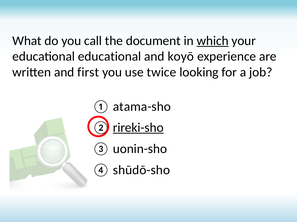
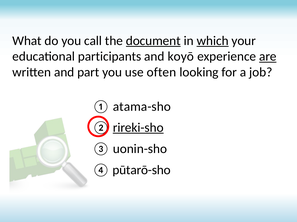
document underline: none -> present (153, 41)
educational educational: educational -> participants (110, 57)
are underline: none -> present (268, 57)
first: first -> part (88, 72)
twice: twice -> often (161, 72)
shūdō-sho: shūdō-sho -> pūtarō-sho (142, 170)
